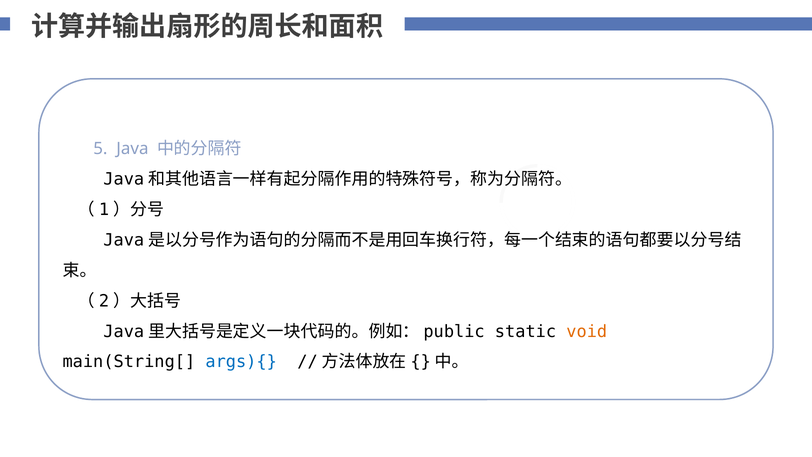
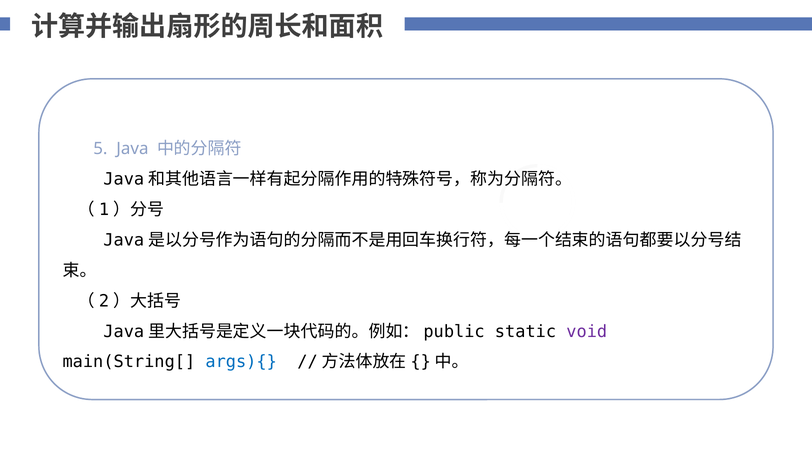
void colour: orange -> purple (587, 331)
